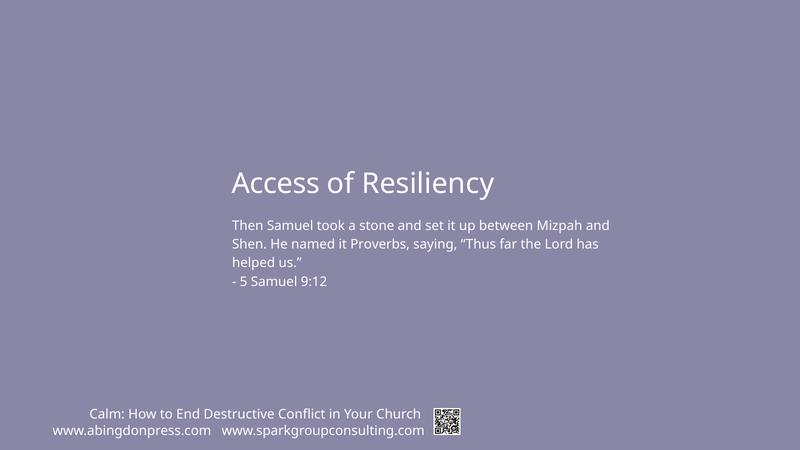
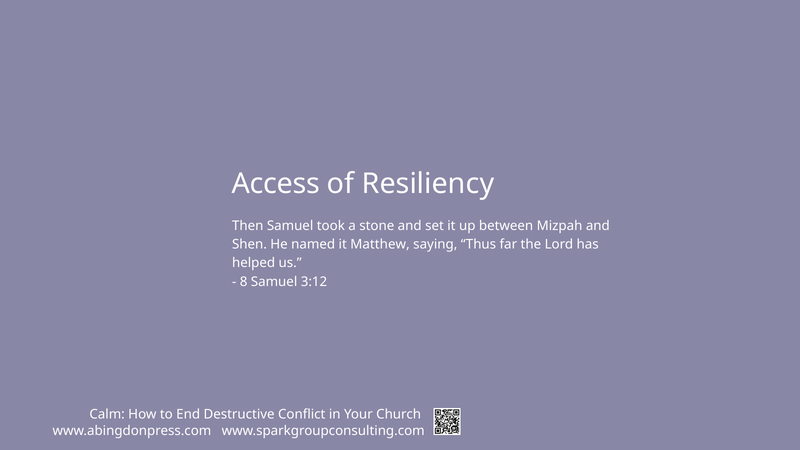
Proverbs: Proverbs -> Matthew (380, 244)
5: 5 -> 8 (244, 282)
9:12: 9:12 -> 3:12 (314, 282)
